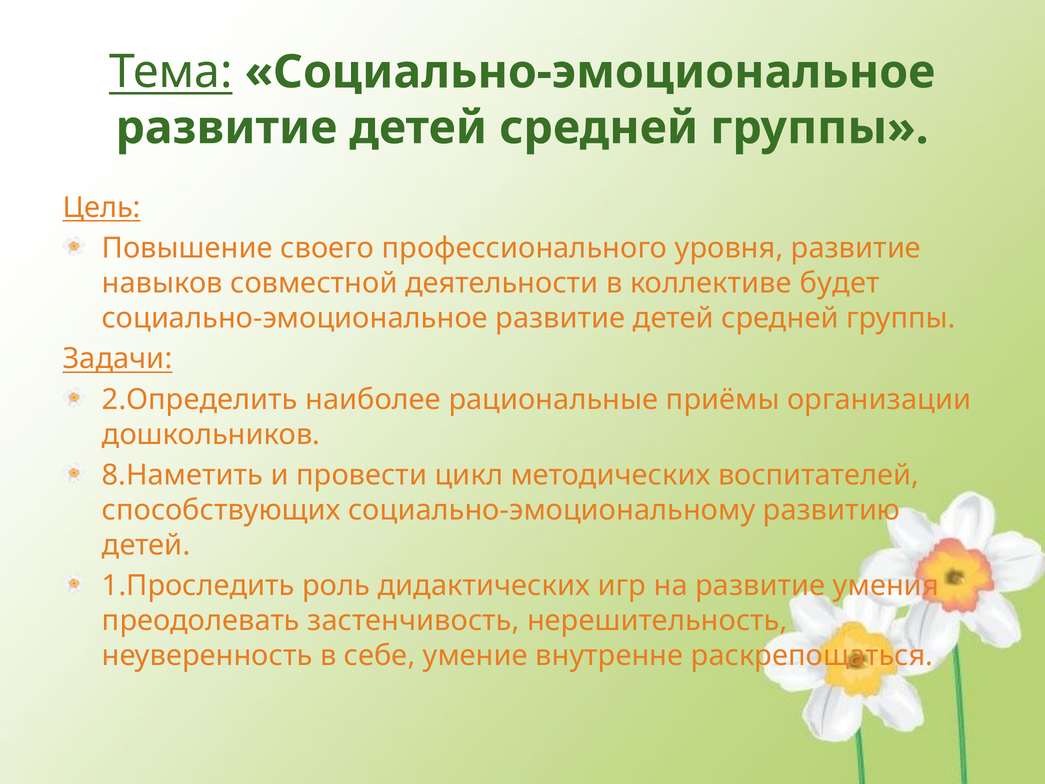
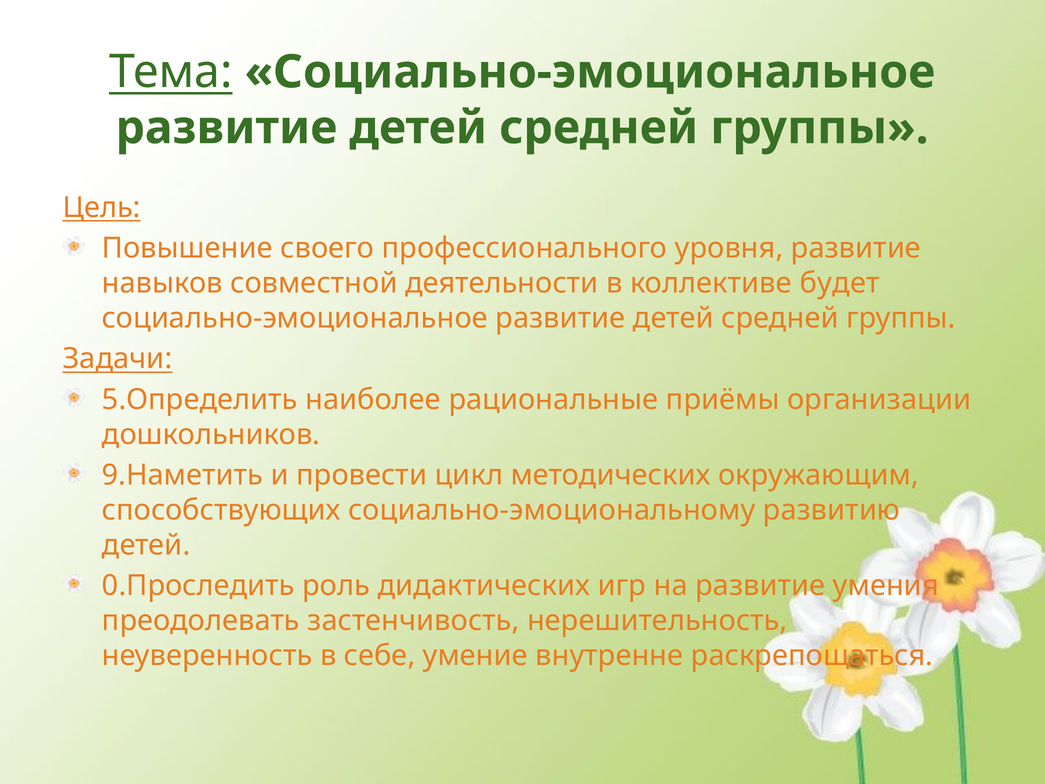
2.Определить: 2.Определить -> 5.Определить (200, 399)
8.Наметить: 8.Наметить -> 9.Наметить (182, 475)
воспитателей: воспитателей -> окружающим (818, 475)
1.Проследить: 1.Проследить -> 0.Проследить (198, 585)
